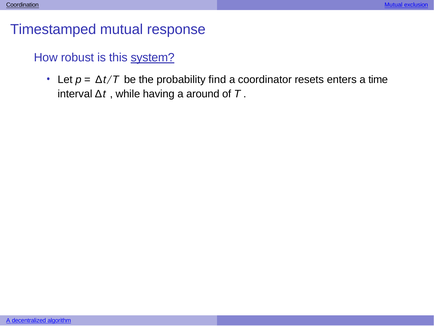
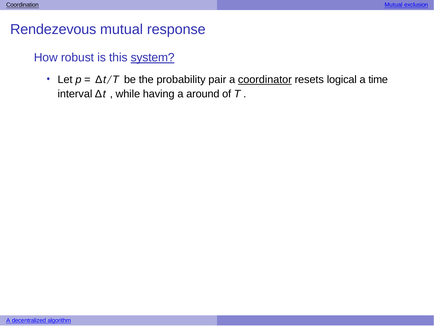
Timestamped: Timestamped -> Rendezevous (53, 29)
find: find -> pair (217, 80)
coordinator underline: none -> present (265, 80)
enters: enters -> logical (342, 80)
